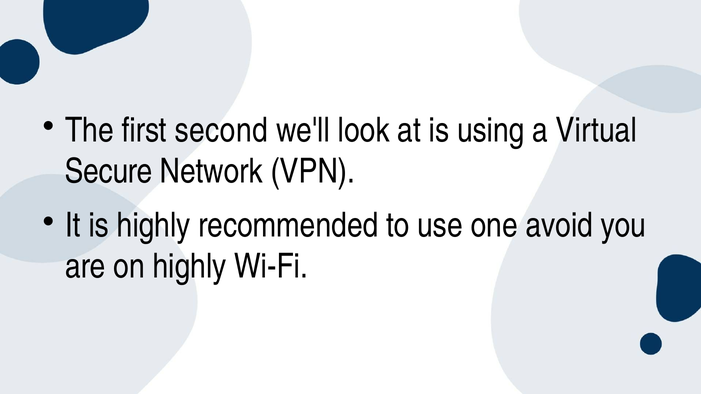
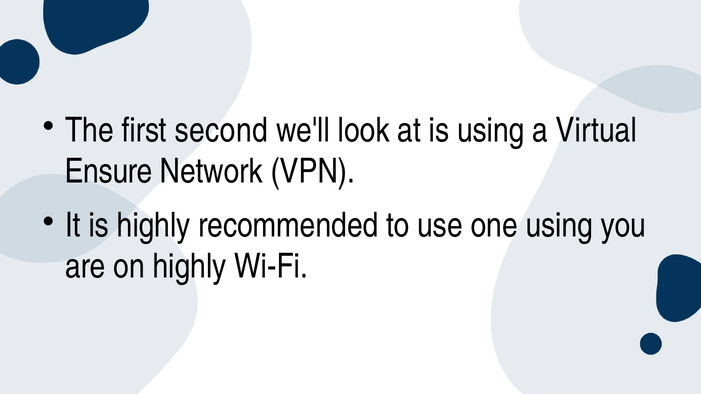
Secure: Secure -> Ensure (109, 172)
one avoid: avoid -> using (559, 226)
